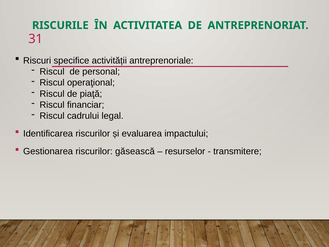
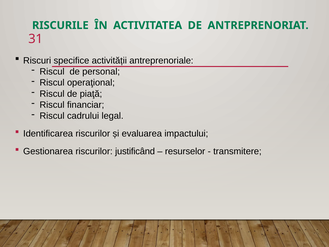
găsească: găsească -> justificând (135, 151)
